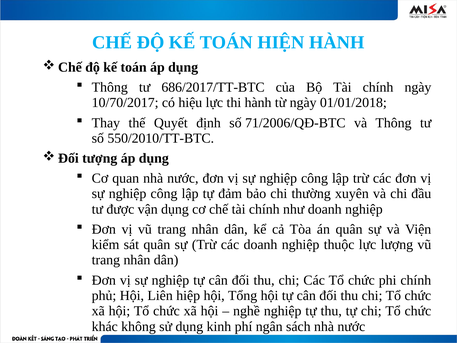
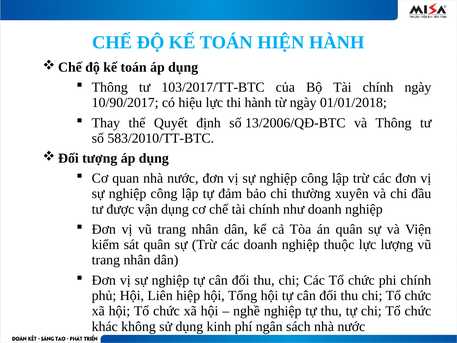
686/2017/TT-BTC: 686/2017/TT-BTC -> 103/2017/TT-BTC (213, 87)
10/70/2017: 10/70/2017 -> 10/90/2017 (125, 103)
71/2006/QĐ-BTC: 71/2006/QĐ-BTC -> 13/2006/QĐ-BTC (295, 123)
550/2010/TT-BTC: 550/2010/TT-BTC -> 583/2010/TT-BTC (161, 138)
